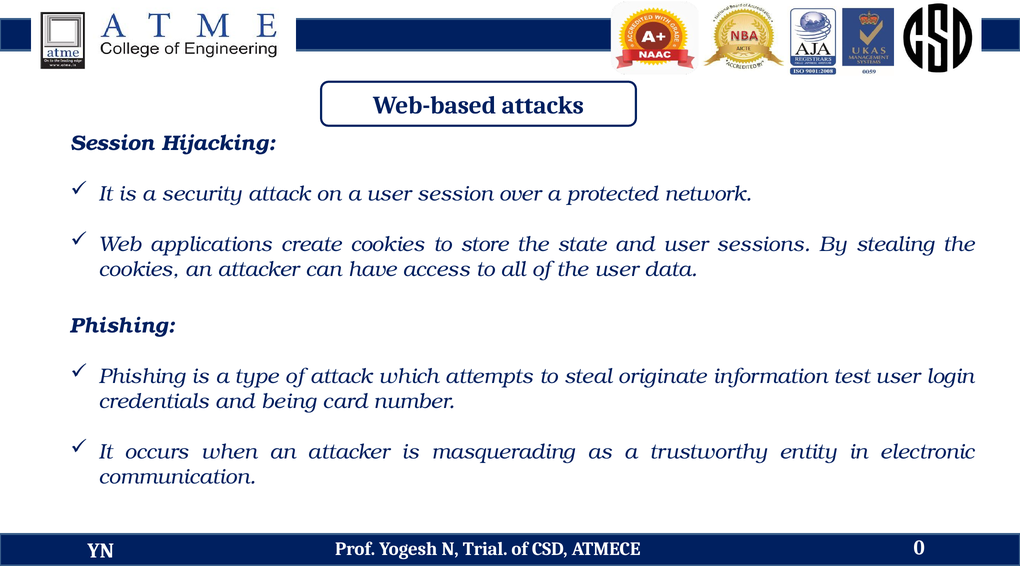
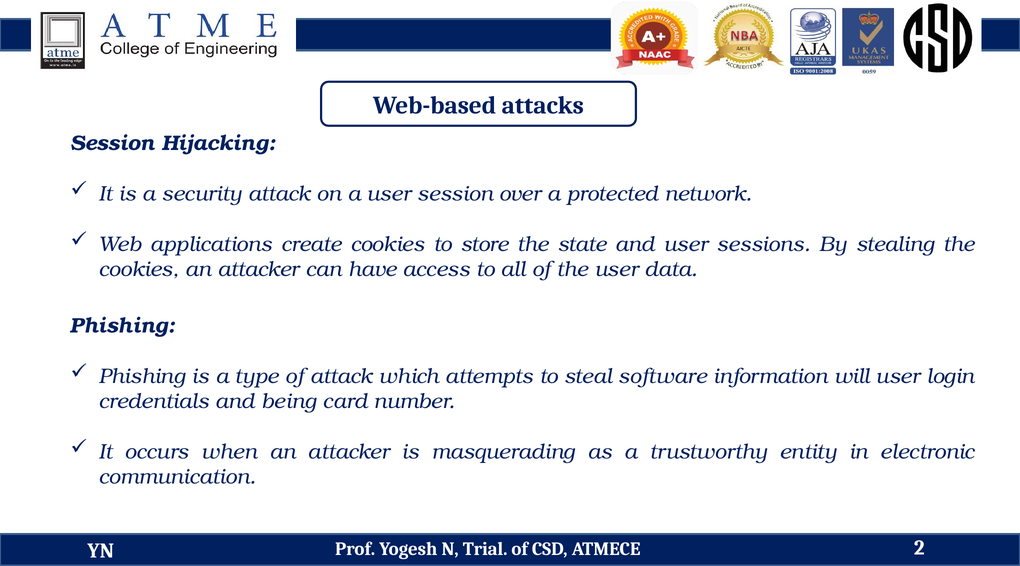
originate: originate -> software (663, 377)
test: test -> will (852, 377)
0: 0 -> 2 (919, 549)
